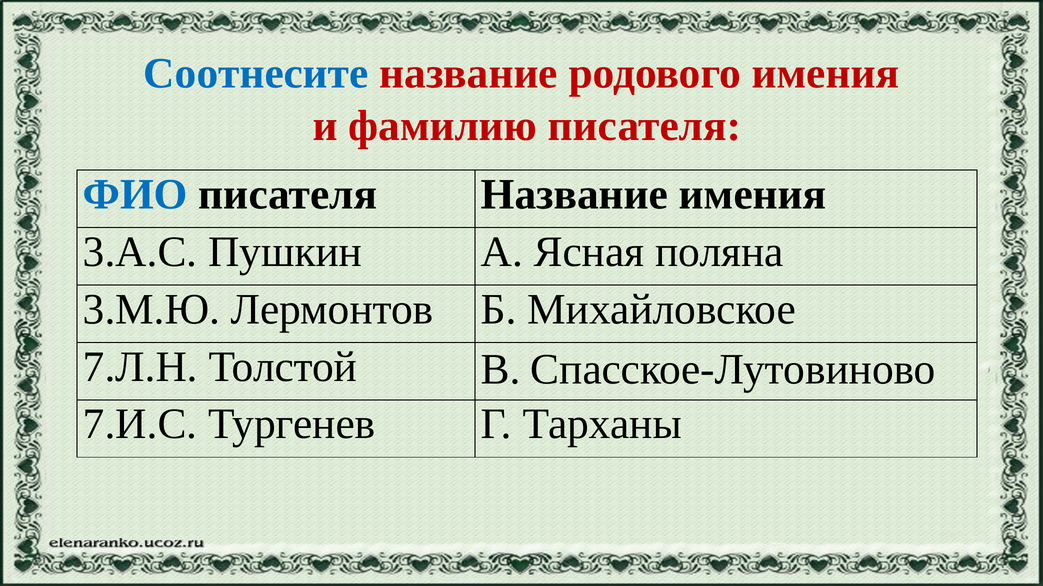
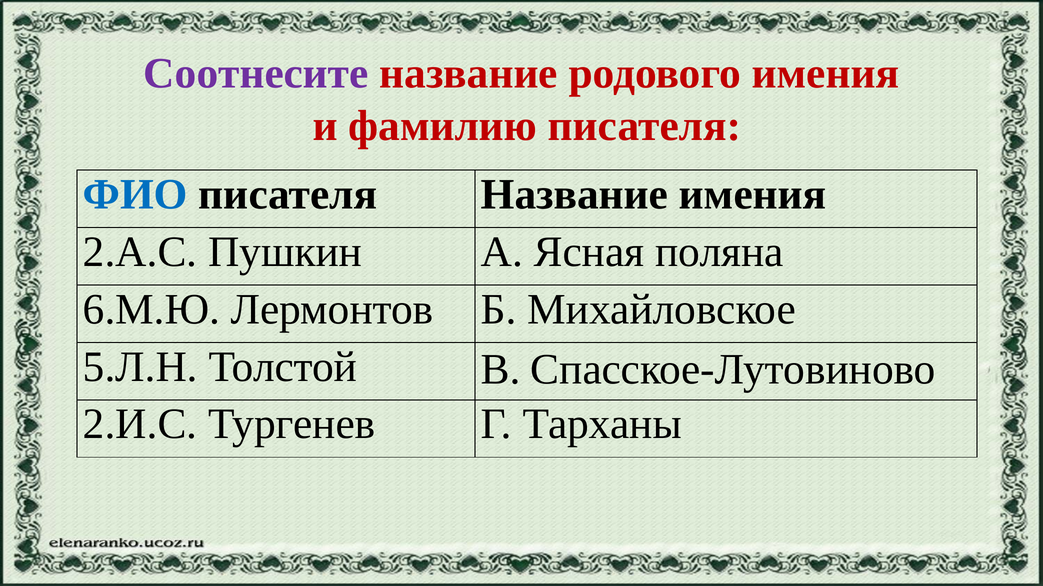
Соотнесите colour: blue -> purple (256, 74)
3.А.С: 3.А.С -> 2.А.С (140, 252)
3.М.Ю: 3.М.Ю -> 6.М.Ю (152, 310)
7.Л.Н: 7.Л.Н -> 5.Л.Н (140, 367)
7.И.С: 7.И.С -> 2.И.С (140, 425)
